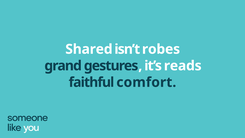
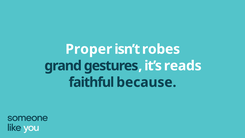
Shared: Shared -> Proper (89, 49)
comfort: comfort -> because (146, 82)
